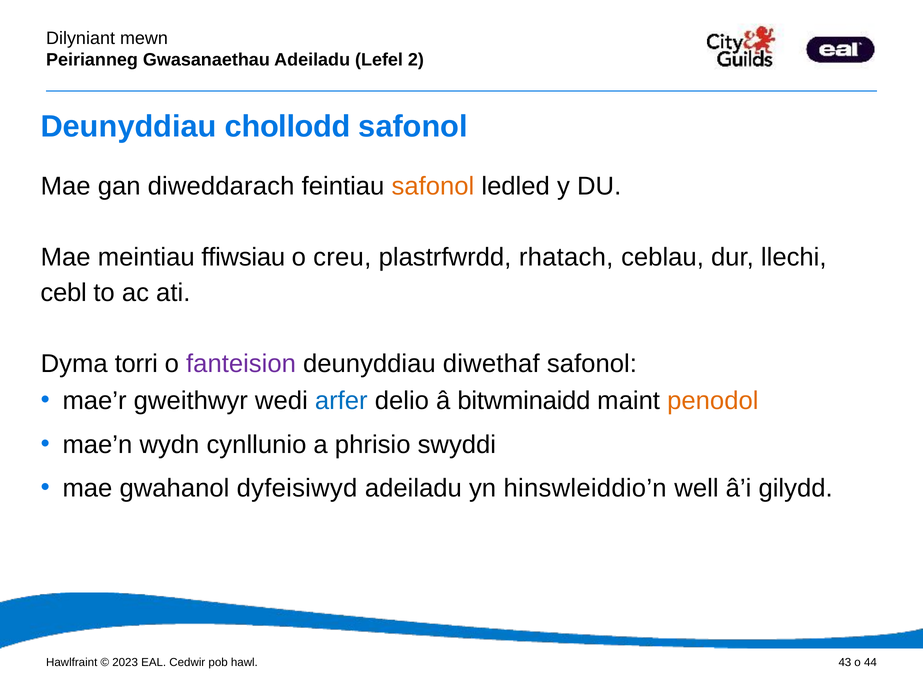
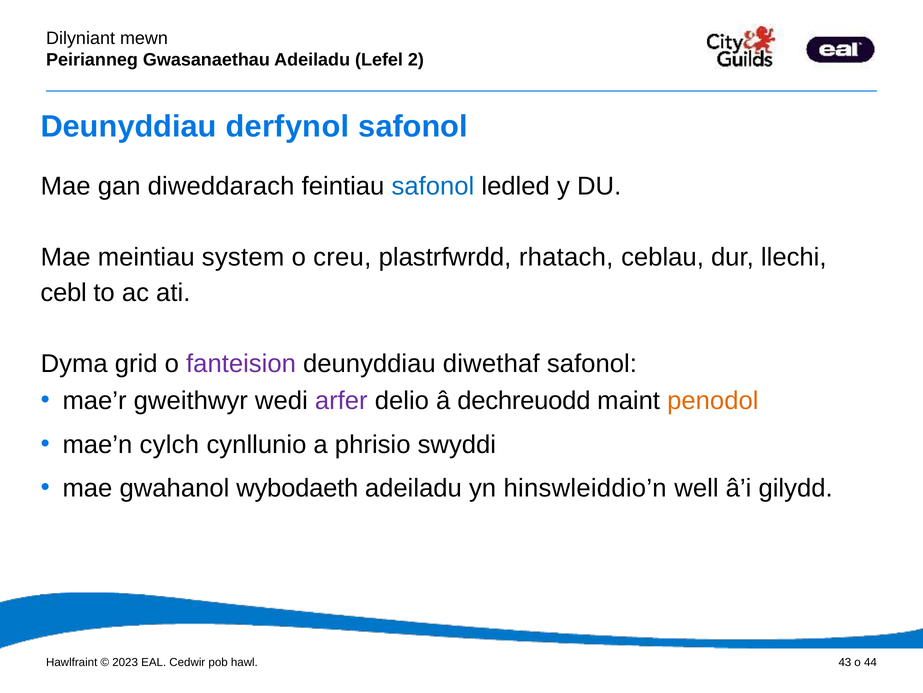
chollodd: chollodd -> derfynol (287, 127)
safonol colour: orange -> blue (433, 186)
ffiwsiau: ffiwsiau -> system (243, 257)
torri: torri -> grid (136, 363)
arfer colour: blue -> purple (341, 400)
bitwminaidd: bitwminaidd -> dechreuodd (524, 400)
wydn: wydn -> cylch (169, 444)
dyfeisiwyd: dyfeisiwyd -> wybodaeth (297, 488)
